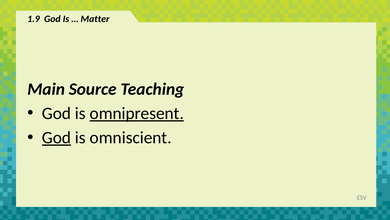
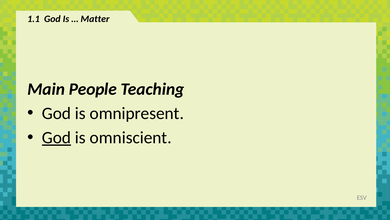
1.9: 1.9 -> 1.1 (34, 19)
Source: Source -> People (93, 89)
omnipresent underline: present -> none (137, 113)
